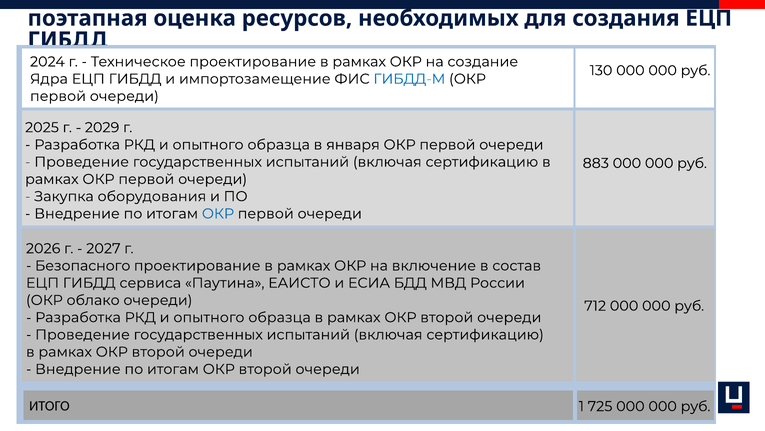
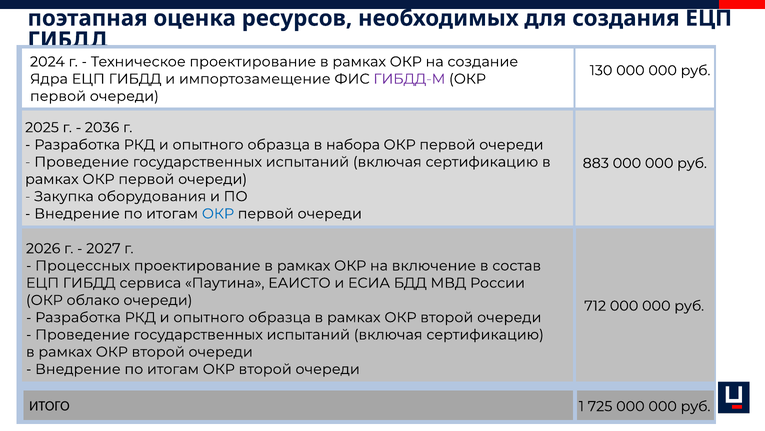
ГИБДД-М colour: blue -> purple (409, 79)
2029: 2029 -> 2036 (102, 127)
января: января -> набора (353, 144)
Безопасного: Безопасного -> Процессных (83, 265)
